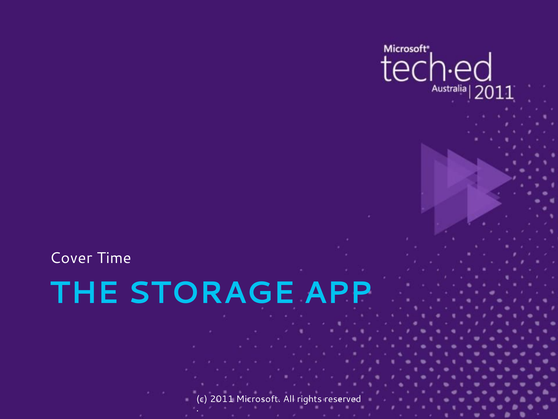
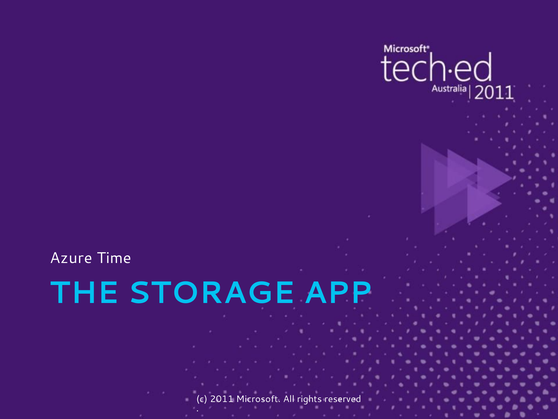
Cover: Cover -> Azure (71, 258)
